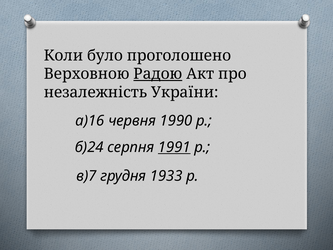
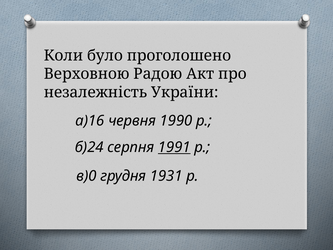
Радою underline: present -> none (158, 74)
в)7: в)7 -> в)0 (86, 176)
1933: 1933 -> 1931 (166, 176)
